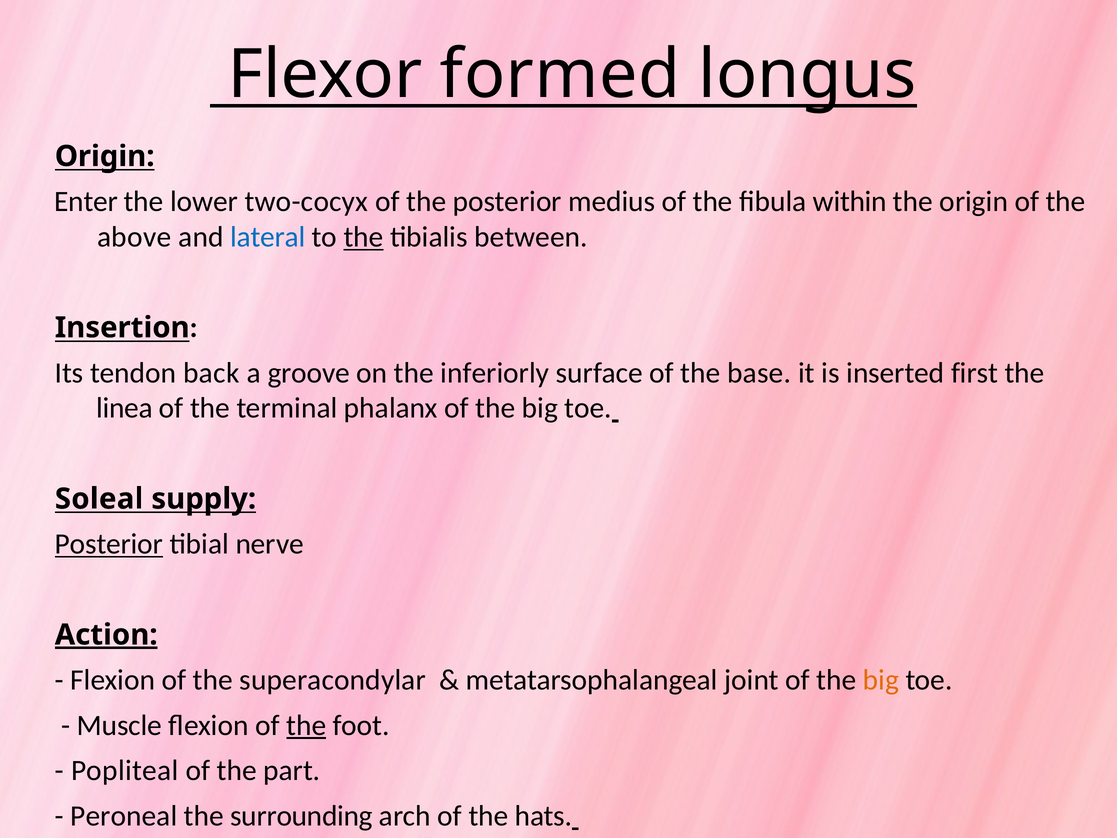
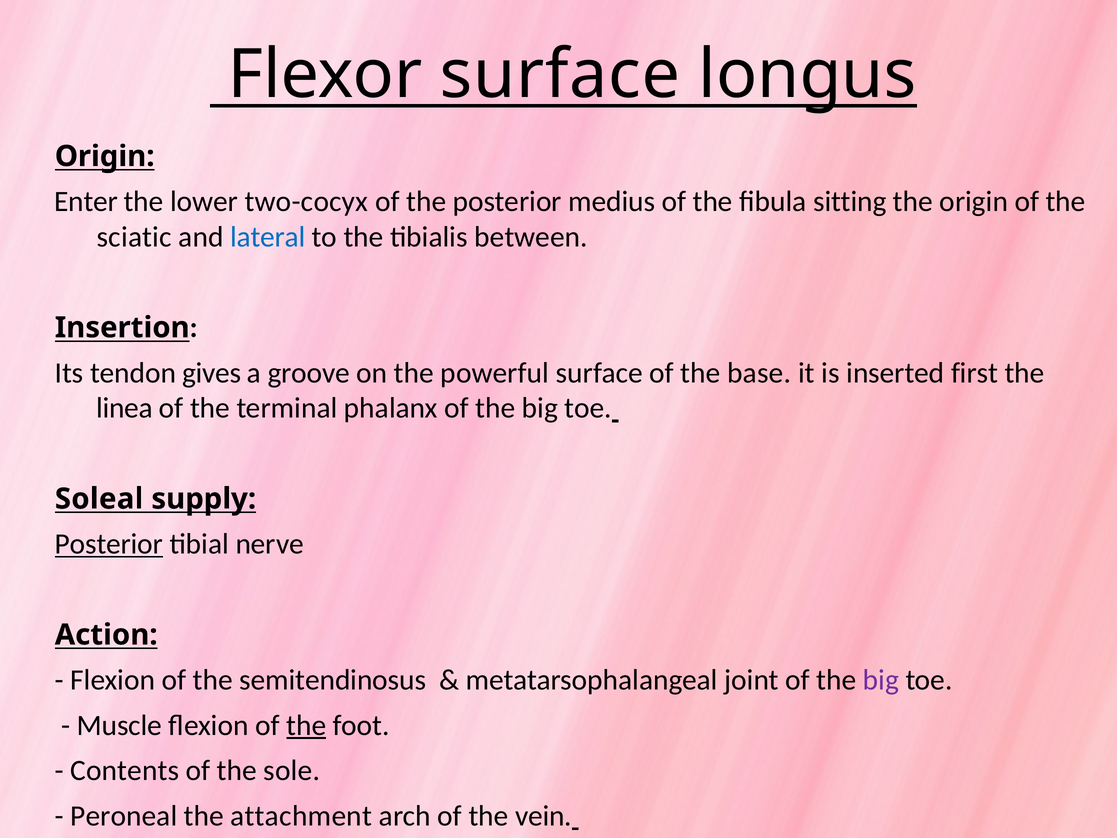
Flexor formed: formed -> surface (560, 75)
within: within -> sitting (850, 202)
above: above -> sciatic (134, 237)
the underline: present -> none (364, 237)
back: back -> gives (212, 373)
inferiorly: inferiorly -> powerful (495, 373)
Action underline: present -> none (106, 635)
superacondylar: superacondylar -> semitendinosus (333, 680)
big colour: orange -> purple (881, 680)
Popliteal: Popliteal -> Contents (125, 771)
part: part -> sole (292, 771)
surrounding: surrounding -> attachment (301, 816)
hats: hats -> vein (543, 816)
